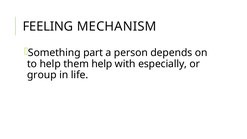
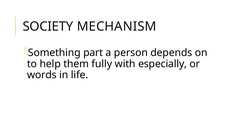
FEELING: FEELING -> SOCIETY (48, 27)
them help: help -> fully (102, 64)
group: group -> words (42, 75)
